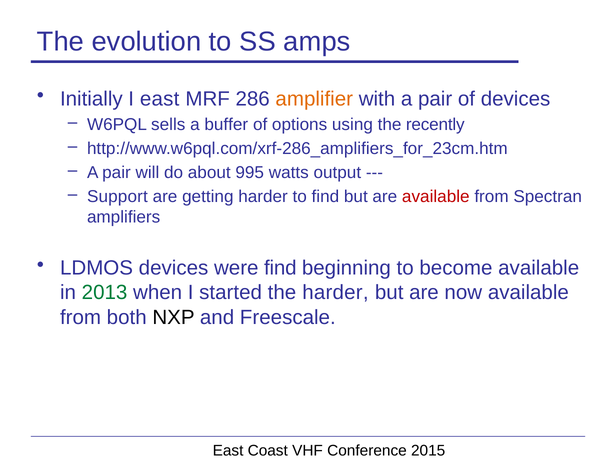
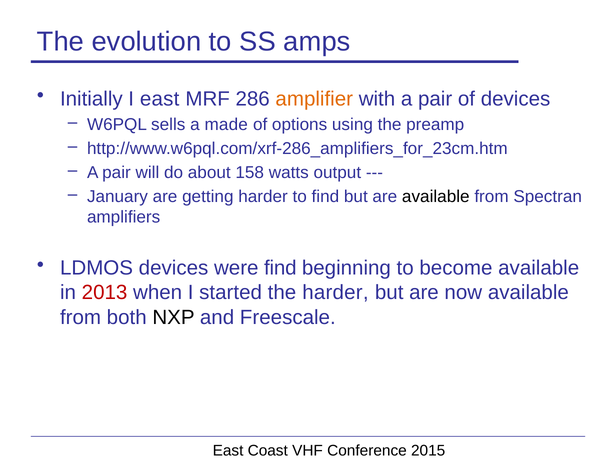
buffer: buffer -> made (226, 125)
recently: recently -> preamp (435, 125)
995: 995 -> 158 (250, 173)
Support: Support -> January (117, 197)
available colour: red -> black (436, 197)
2013 colour: green -> red (105, 293)
